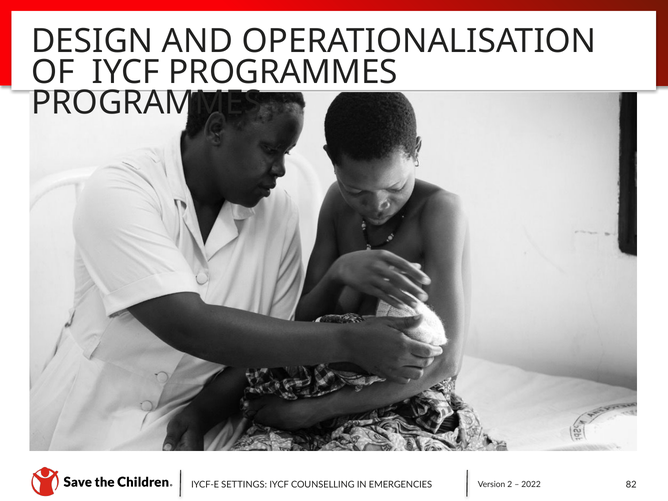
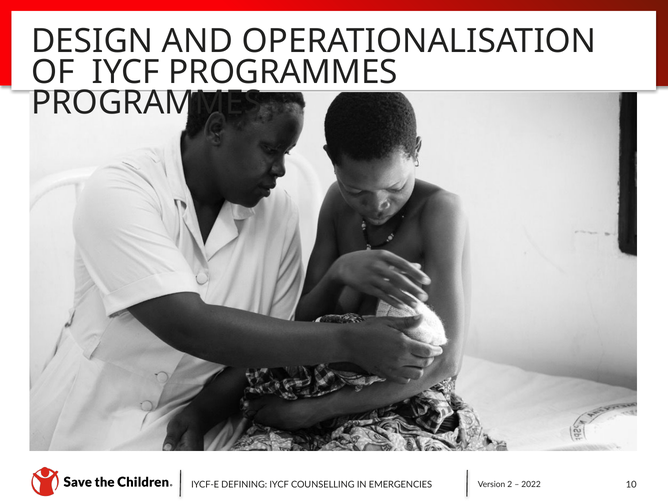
SETTINGS: SETTINGS -> DEFINING (244, 484)
82: 82 -> 10 (631, 484)
